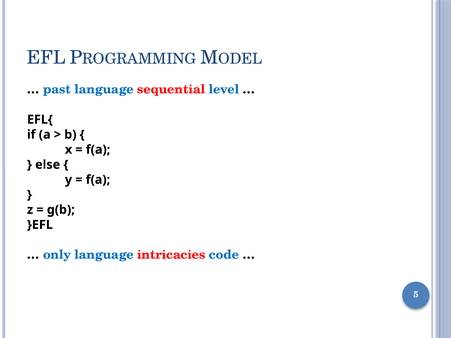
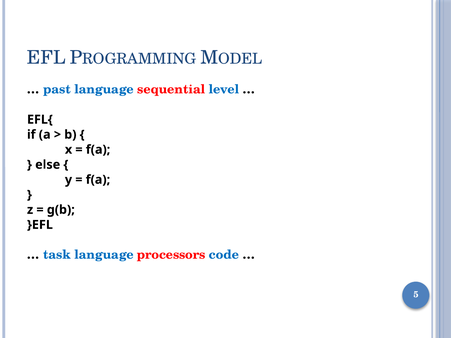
only: only -> task (57, 255)
intricacies: intricacies -> processors (171, 255)
